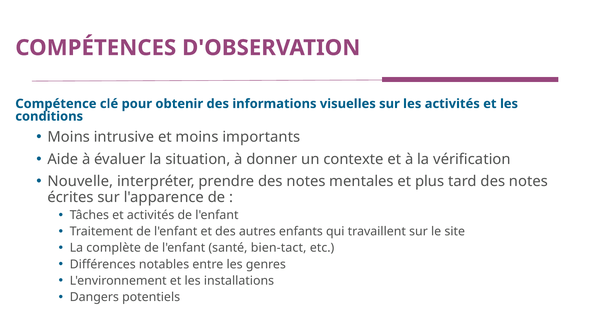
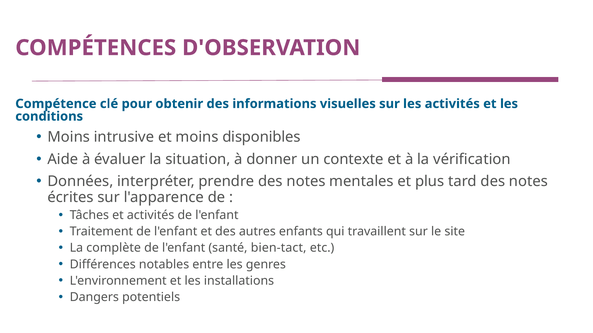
importants: importants -> disponibles (261, 137)
Nouvelle: Nouvelle -> Données (80, 182)
